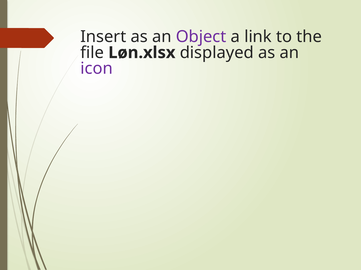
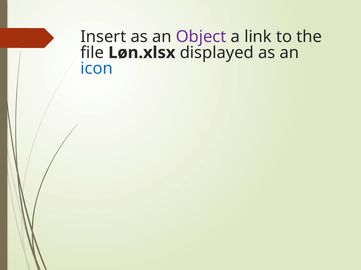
icon colour: purple -> blue (97, 69)
